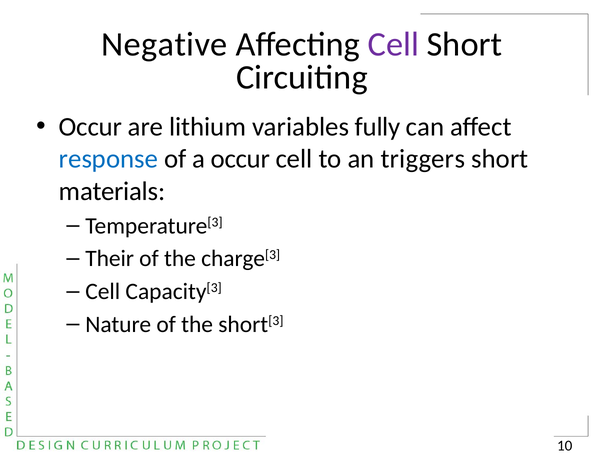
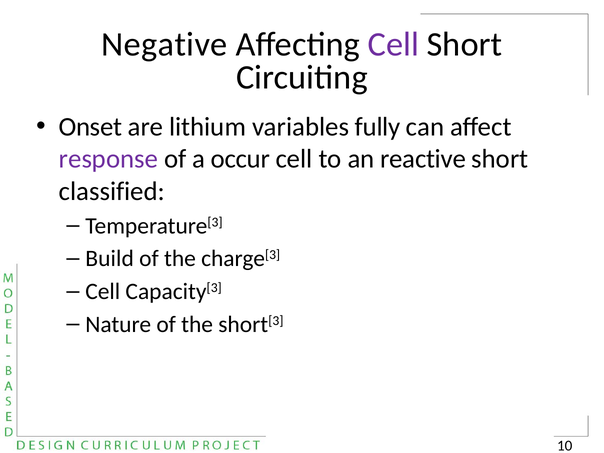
Occur: Occur -> Onset (90, 127)
response colour: blue -> purple (108, 159)
triggers: triggers -> reactive (423, 159)
materials: materials -> classified (112, 191)
Their: Their -> Build (110, 259)
